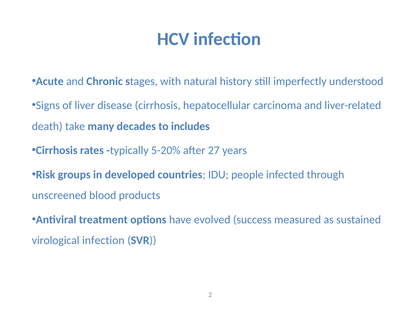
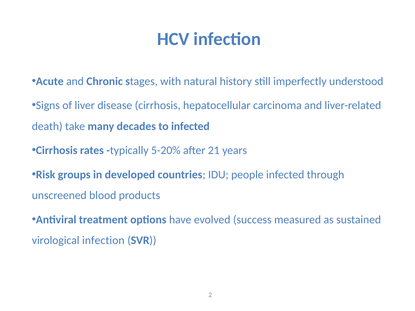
to includes: includes -> infected (190, 126)
27: 27 -> 21 (214, 151)
